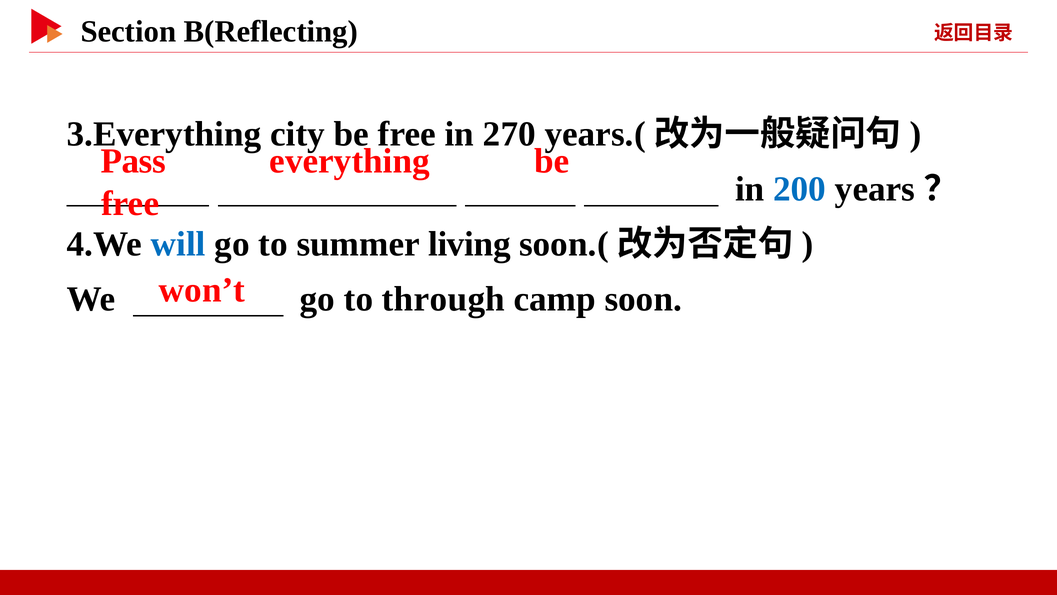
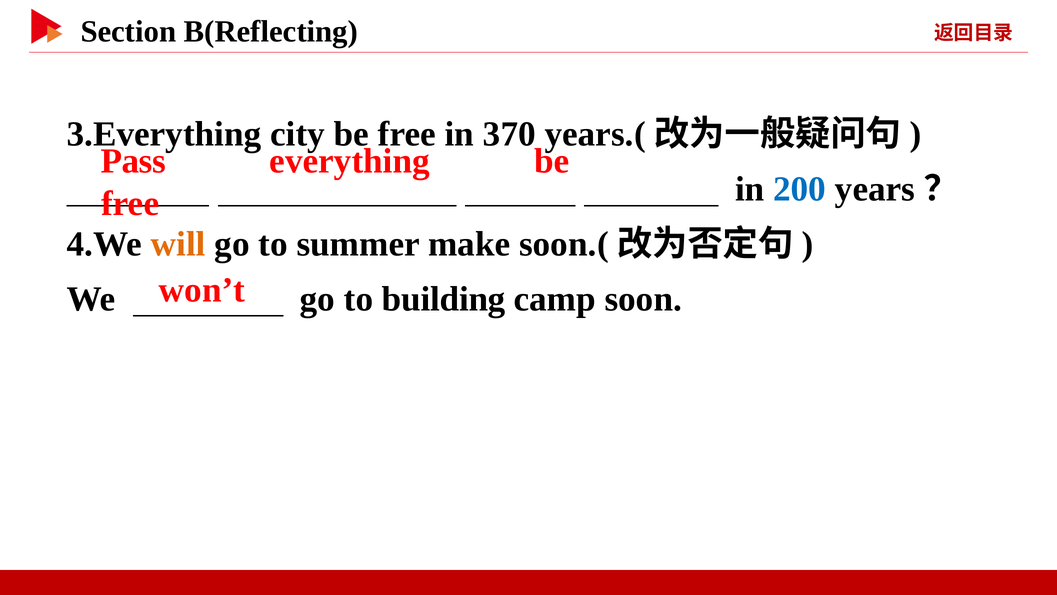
270: 270 -> 370 (509, 134)
will colour: blue -> orange (178, 244)
living: living -> make (469, 244)
through: through -> building (444, 299)
